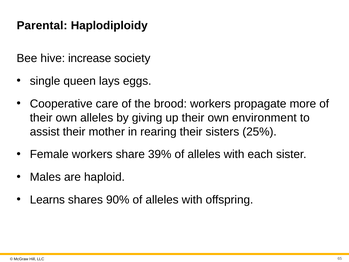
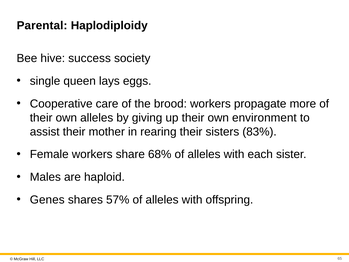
increase: increase -> success (90, 58)
25%: 25% -> 83% (260, 132)
39%: 39% -> 68% (160, 154)
Learns: Learns -> Genes (47, 200)
90%: 90% -> 57% (118, 200)
